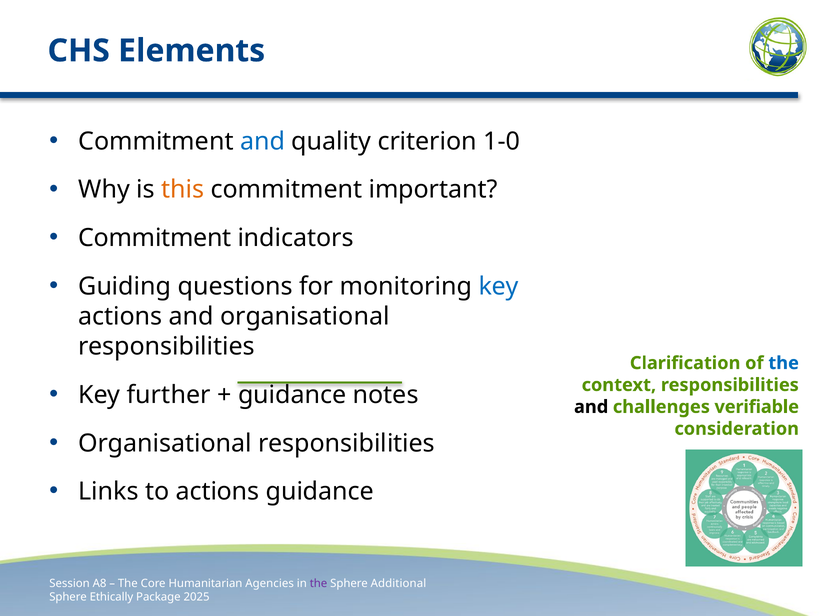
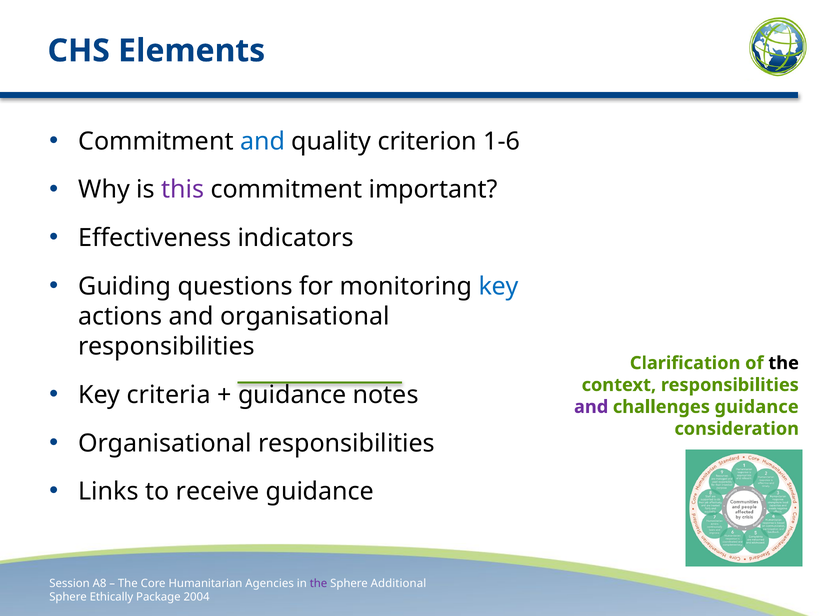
1-0: 1-0 -> 1-6 (502, 141)
this colour: orange -> purple (183, 190)
Commitment: Commitment -> Effectiveness (155, 238)
the colour: blue -> black (784, 363)
further: further -> criteria (169, 395)
and colour: black -> purple (591, 407)
challenges verifiable: verifiable -> guidance (757, 407)
to actions: actions -> receive (218, 491)
2025: 2025 -> 2004 (197, 597)
